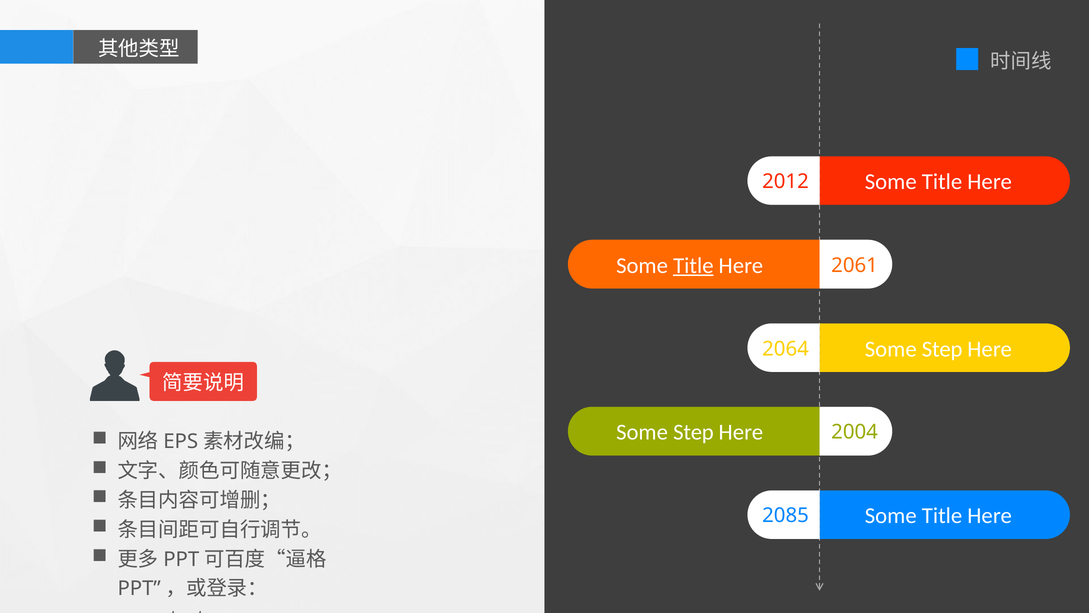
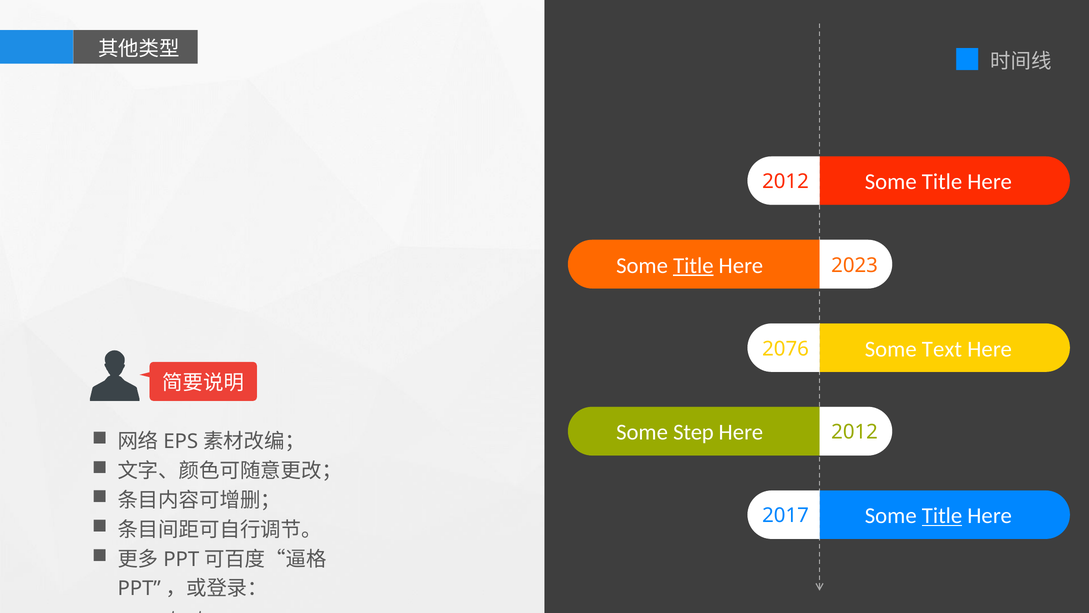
2061: 2061 -> 2023 (855, 265)
Step: Step -> Text (942, 349)
2064: 2064 -> 2076 (786, 349)
2004: 2004 -> 2012 (855, 432)
Title underline: none -> present (942, 515)
2085: 2085 -> 2017 (786, 515)
